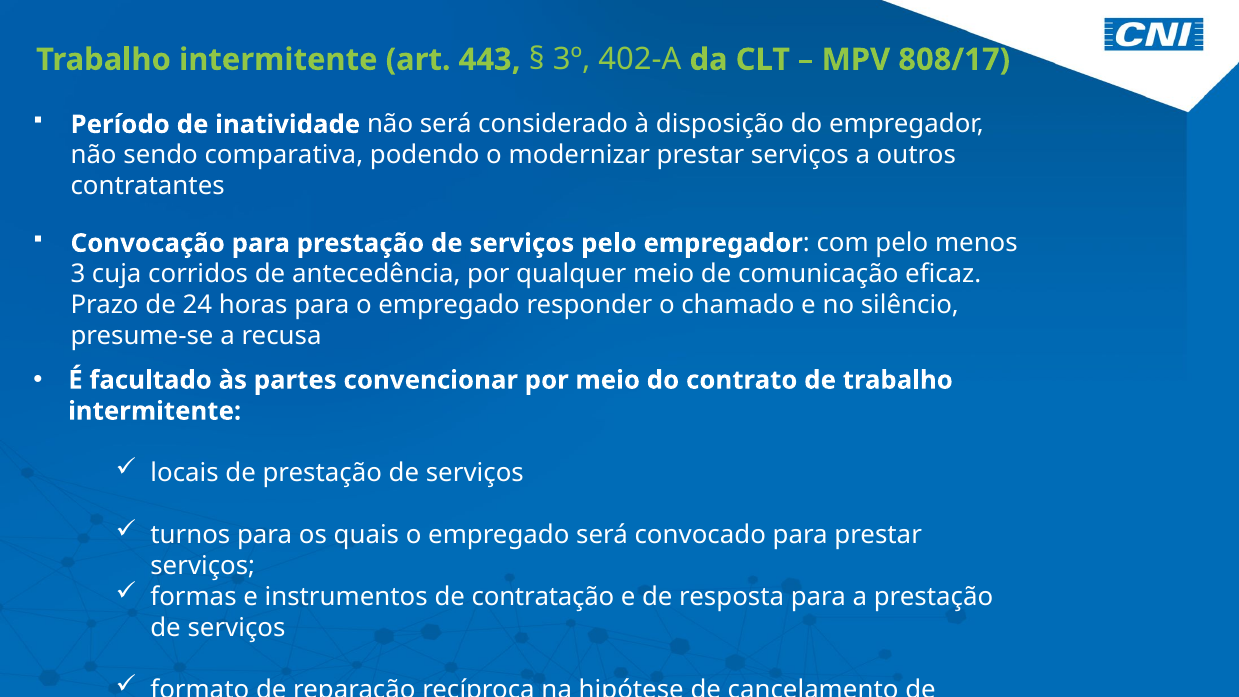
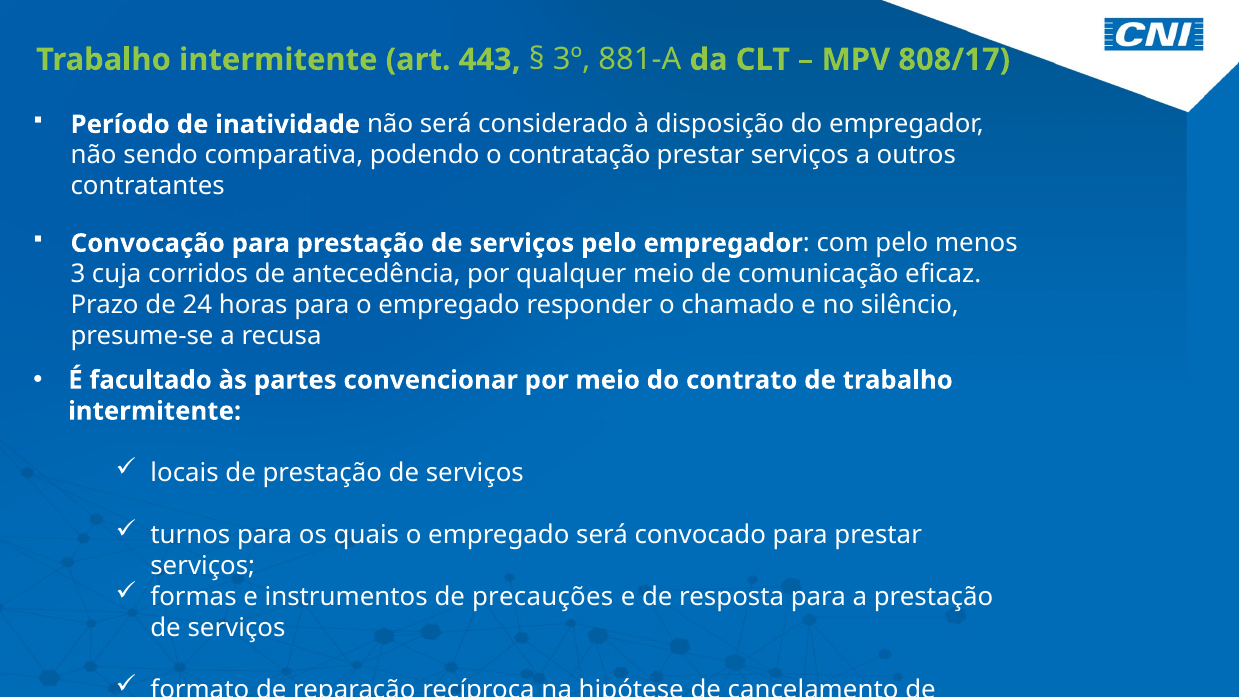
402-A: 402-A -> 881-A (640, 60)
modernizar: modernizar -> contratação (579, 155)
contratação: contratação -> precauções (543, 597)
